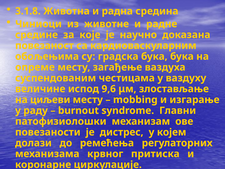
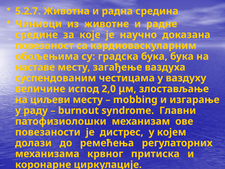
3.1.8: 3.1.8 -> 5.2.7 (28, 11)
опреме: опреме -> наставе (35, 67)
9,6: 9,6 -> 2,0 (109, 89)
